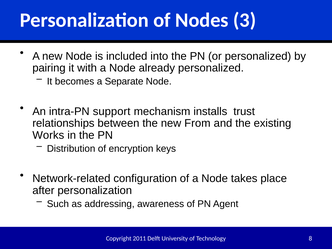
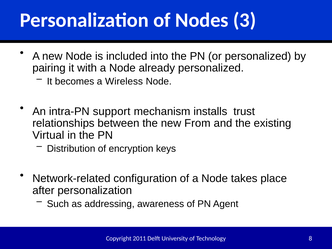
Separate: Separate -> Wireless (124, 81)
Works: Works -> Virtual (48, 135)
